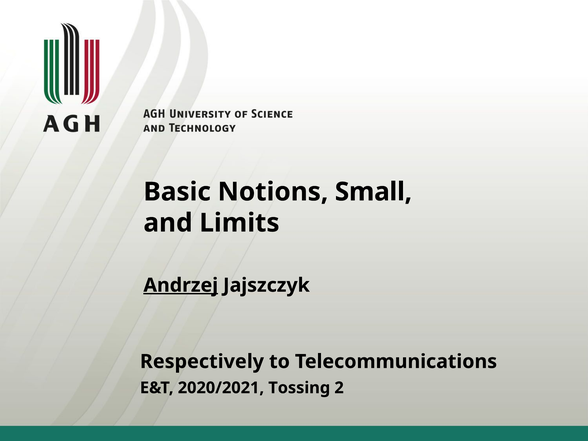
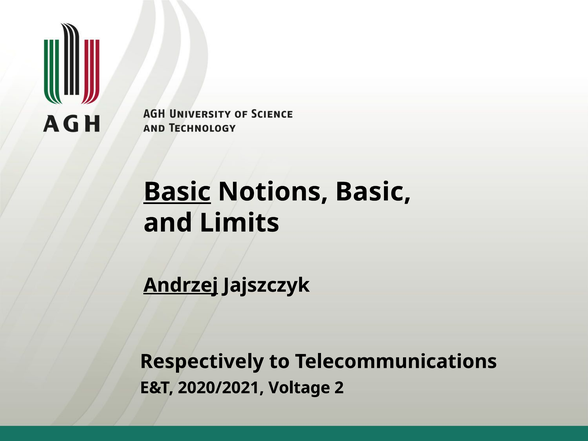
Basic underline: none -> present (177, 192)
Notions Small: Small -> Basic (373, 192)
Tossing: Tossing -> Voltage (299, 388)
